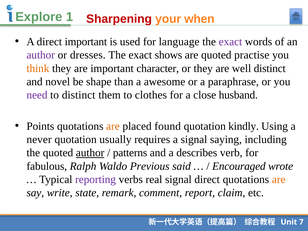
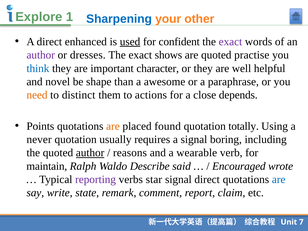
Sharpening colour: red -> blue (119, 19)
when: when -> other (199, 19)
direct important: important -> enhanced (86, 42)
used underline: none -> present (130, 42)
language: language -> confident (179, 42)
think colour: orange -> blue (38, 68)
well distinct: distinct -> helpful (270, 68)
need colour: purple -> orange (37, 95)
clothes: clothes -> actions (151, 95)
husband: husband -> depends (238, 95)
kindly: kindly -> totally (244, 126)
saying: saying -> boring (226, 139)
patterns: patterns -> reasons (130, 153)
describes: describes -> wearable (197, 153)
fabulous: fabulous -> maintain (47, 166)
Previous: Previous -> Describe (150, 166)
real: real -> star (154, 179)
are colour: orange -> blue (279, 179)
